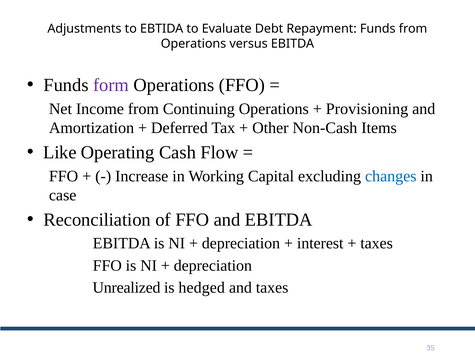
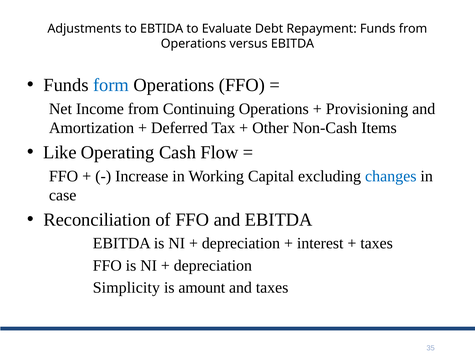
form colour: purple -> blue (111, 85)
Unrealized: Unrealized -> Simplicity (126, 288)
hedged: hedged -> amount (202, 288)
